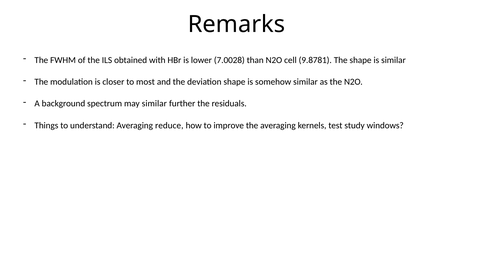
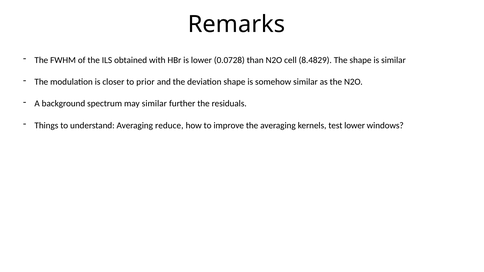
7.0028: 7.0028 -> 0.0728 (229, 60)
9.8781: 9.8781 -> 8.4829 (315, 60)
most: most -> prior (145, 82)
test study: study -> lower (355, 126)
